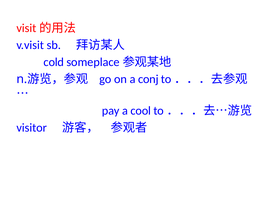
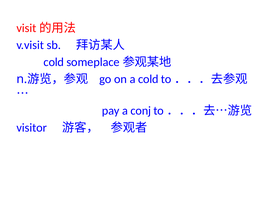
a conj: conj -> cold (148, 79)
cool: cool -> conj (141, 111)
